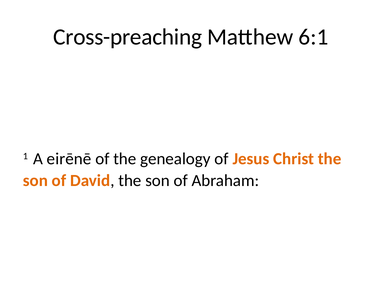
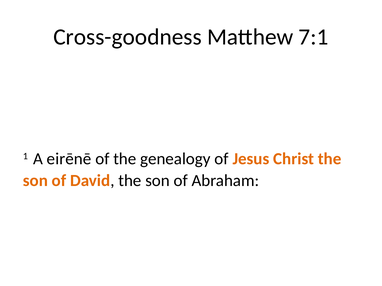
Cross-preaching: Cross-preaching -> Cross-goodness (128, 37)
6:1: 6:1 -> 7:1 (313, 37)
